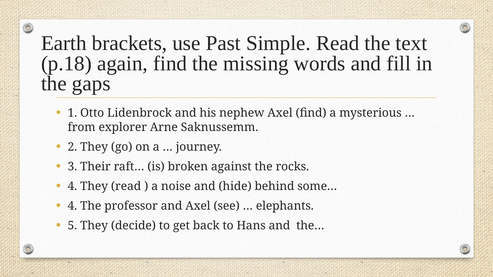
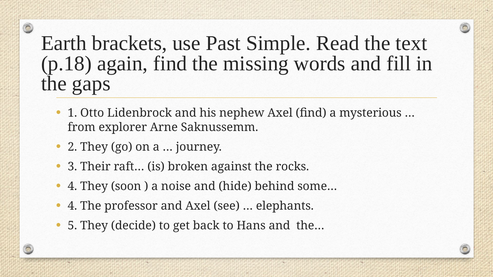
They read: read -> soon (126, 186)
